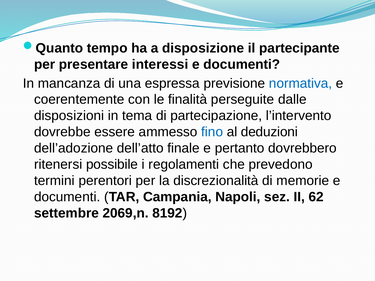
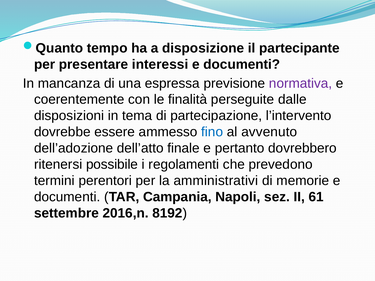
normativa colour: blue -> purple (301, 83)
deduzioni: deduzioni -> avvenuto (269, 132)
discrezionalità: discrezionalità -> amministrativi (216, 181)
62: 62 -> 61 (316, 197)
2069,n: 2069,n -> 2016,n (126, 213)
